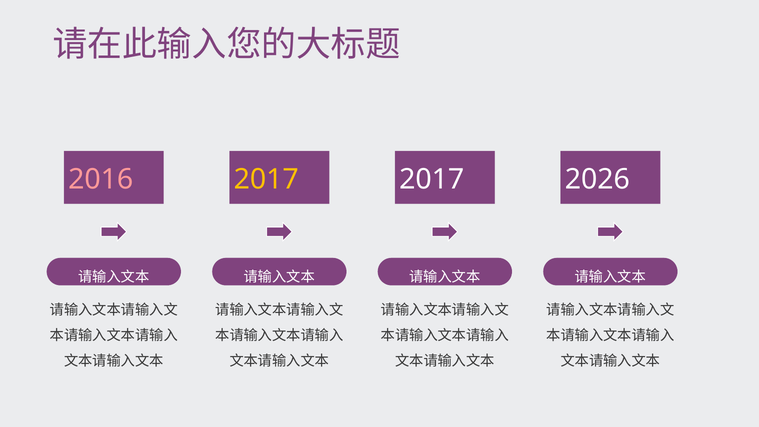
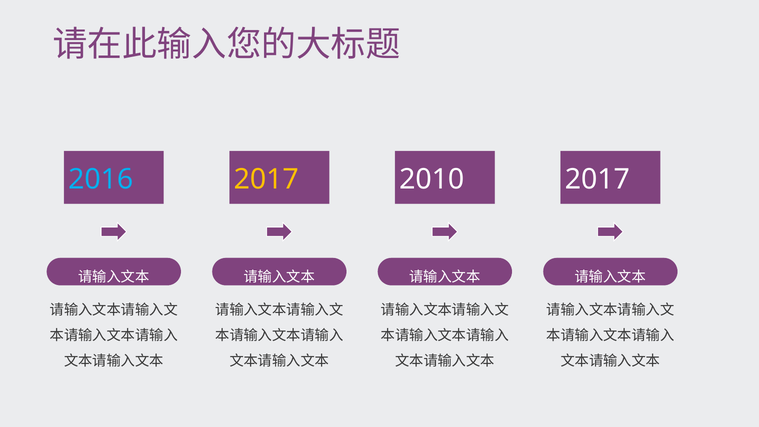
2016 colour: pink -> light blue (101, 179)
2017: 2017 -> 2010 (432, 179)
2026: 2026 -> 2017 (597, 179)
